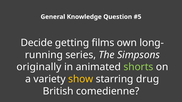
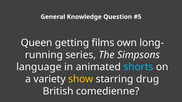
Decide: Decide -> Queen (37, 43)
originally: originally -> language (39, 67)
shorts colour: light green -> light blue (138, 67)
